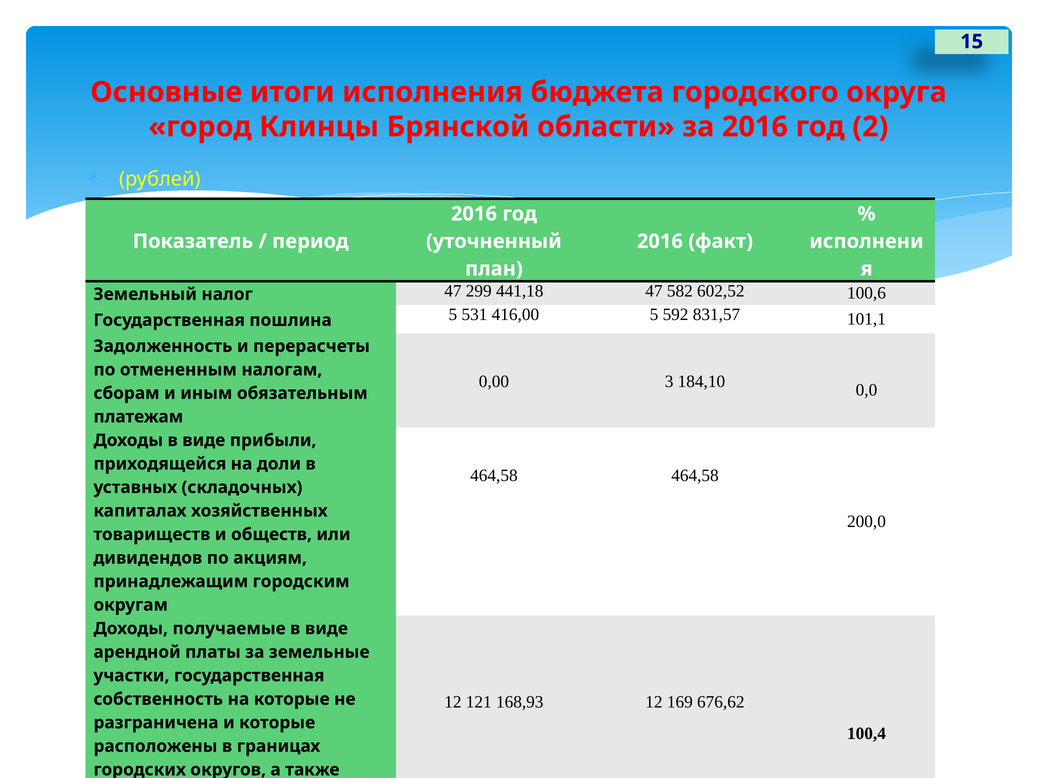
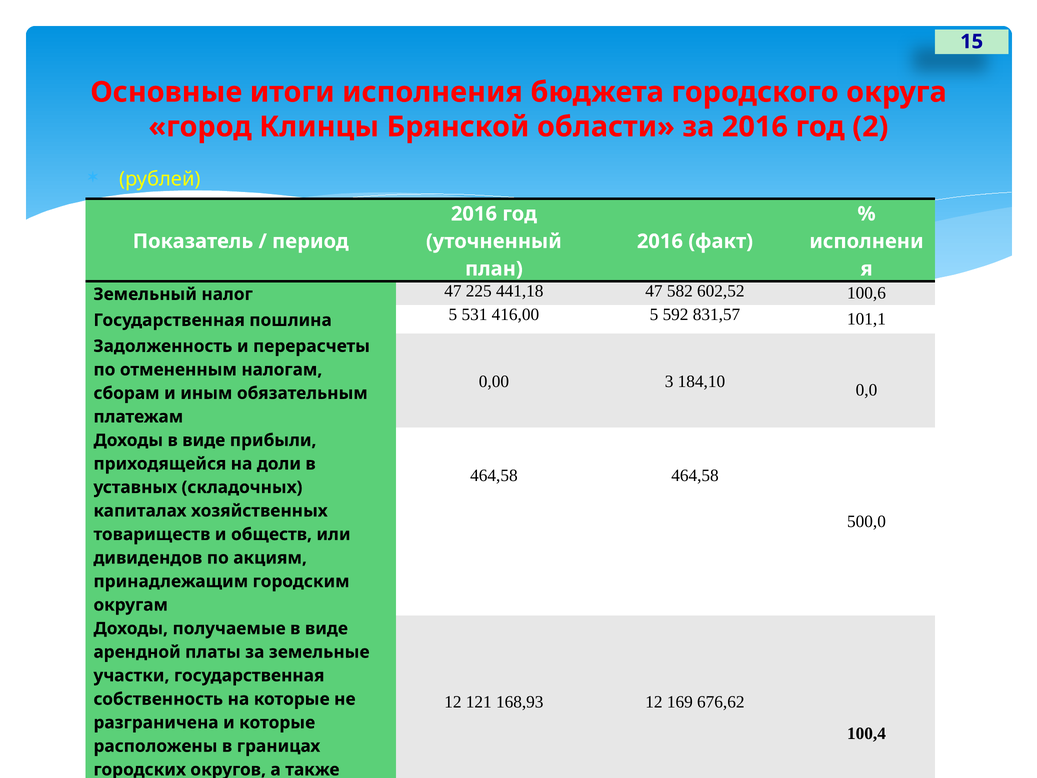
299: 299 -> 225 (479, 291)
200,0: 200,0 -> 500,0 (866, 522)
